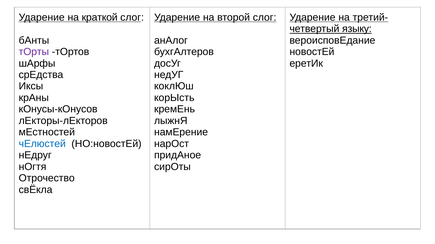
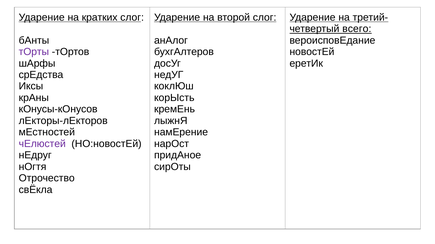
краткой: краткой -> кратких (100, 17)
языку: языку -> всего (357, 29)
чЕлюстей colour: blue -> purple (42, 144)
